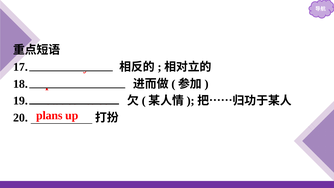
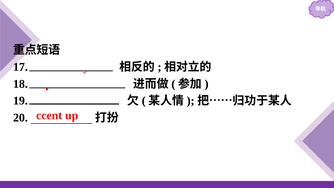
plans: plans -> ccent (49, 116)
